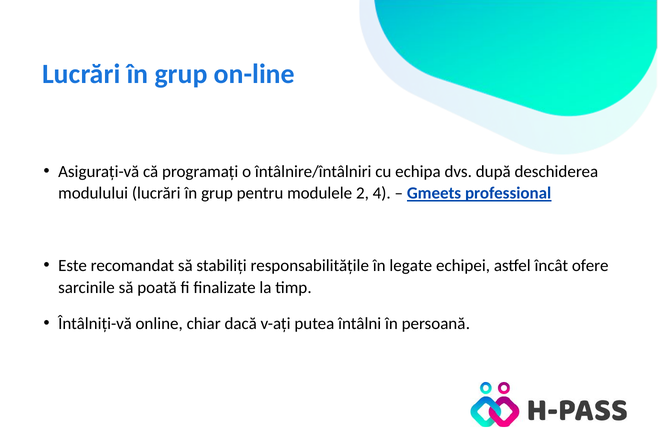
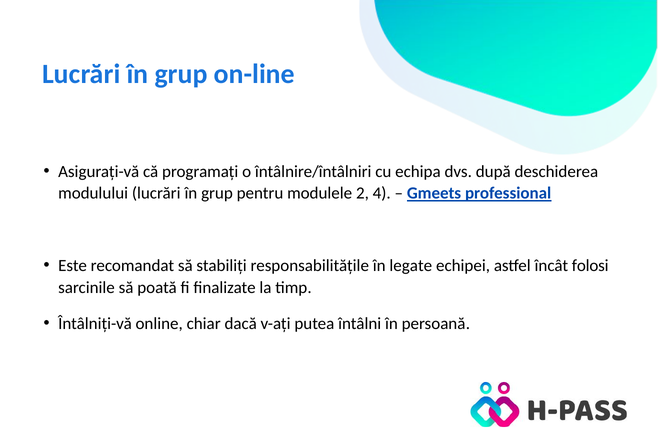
ofere: ofere -> folosi (590, 265)
